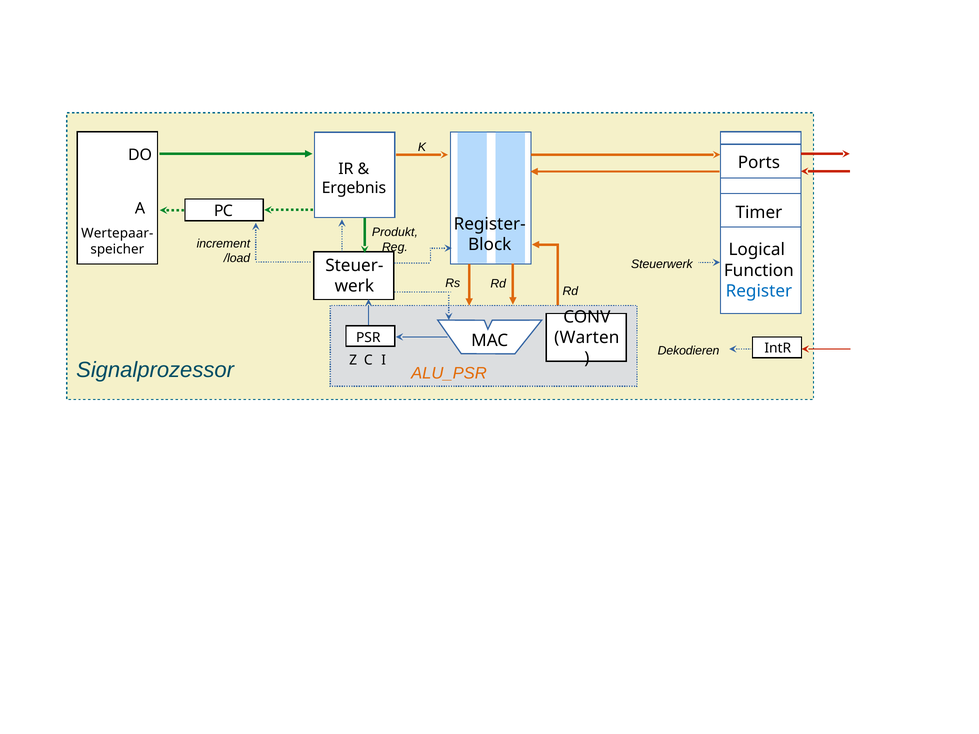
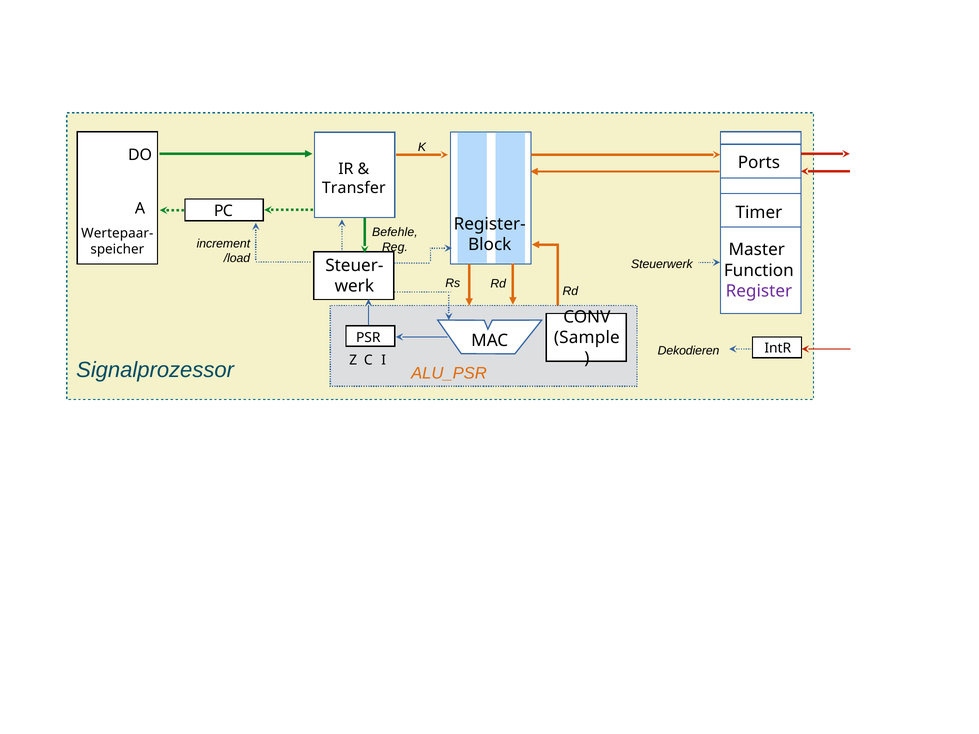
Ergebnis: Ergebnis -> Transfer (354, 188)
Produkt: Produkt -> Befehle (395, 232)
Logical: Logical -> Master (757, 250)
Register colour: blue -> purple (759, 291)
Warten: Warten -> Sample (587, 338)
